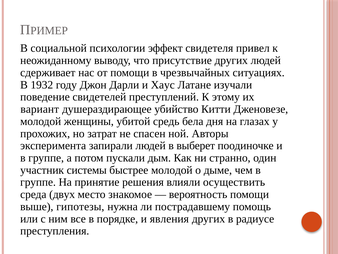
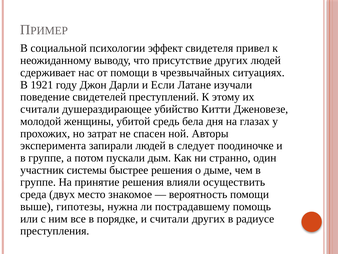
1932: 1932 -> 1921 (42, 85)
Хаус: Хаус -> Если (163, 85)
вариант: вариант -> считали (40, 109)
выберет: выберет -> следует (196, 145)
быстрее молодой: молодой -> решения (172, 170)
и явления: явления -> считали (169, 218)
